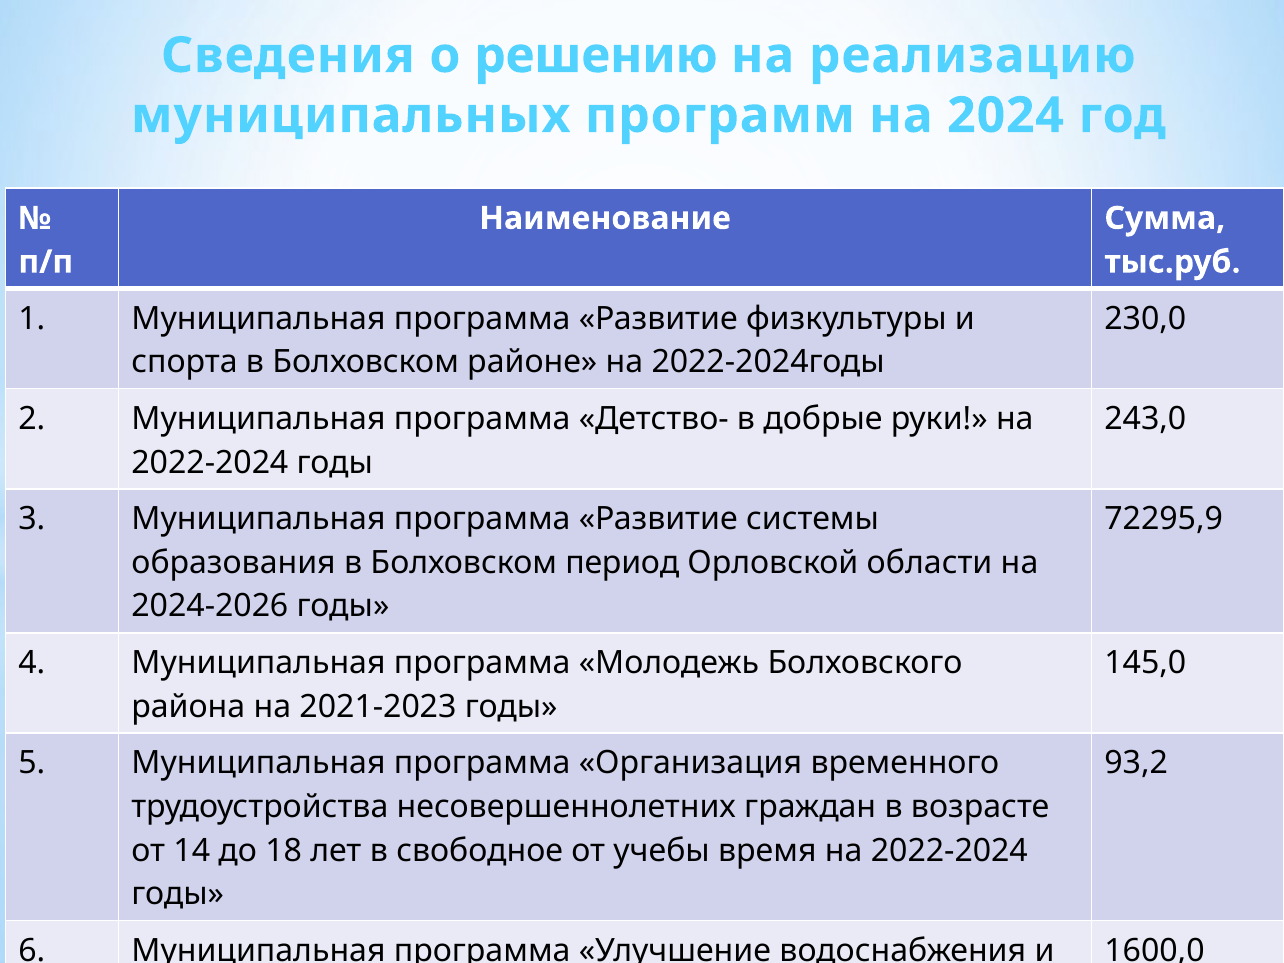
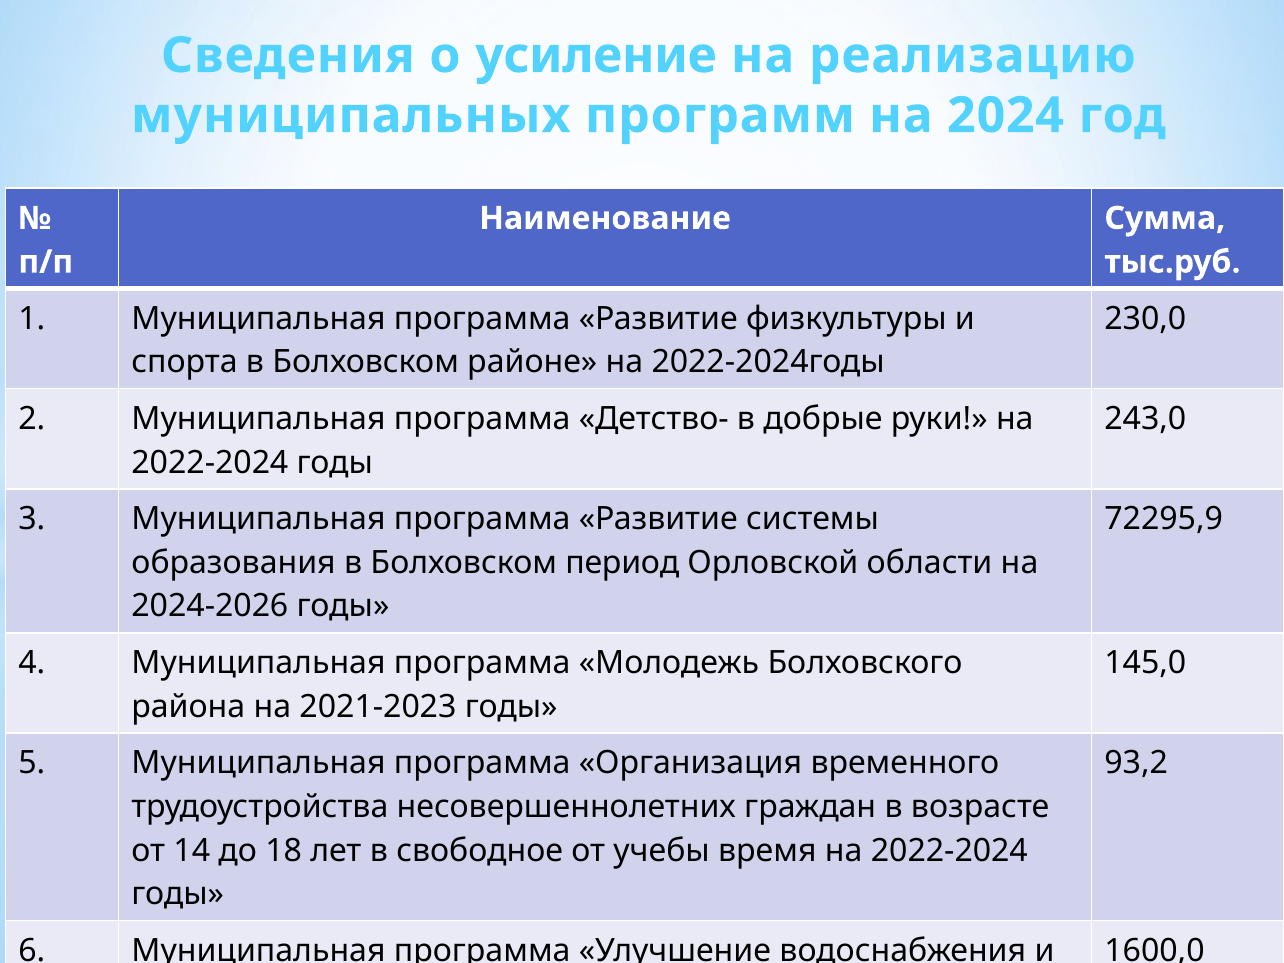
о решению: решению -> усиление (596, 56)
